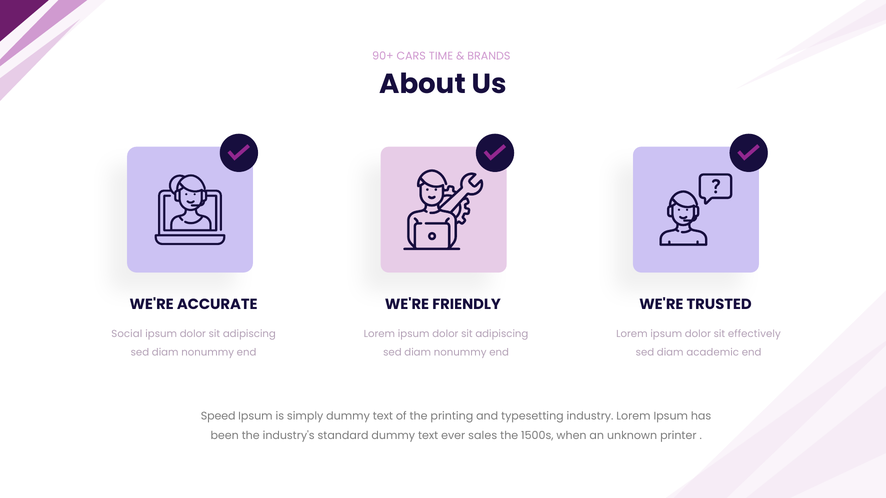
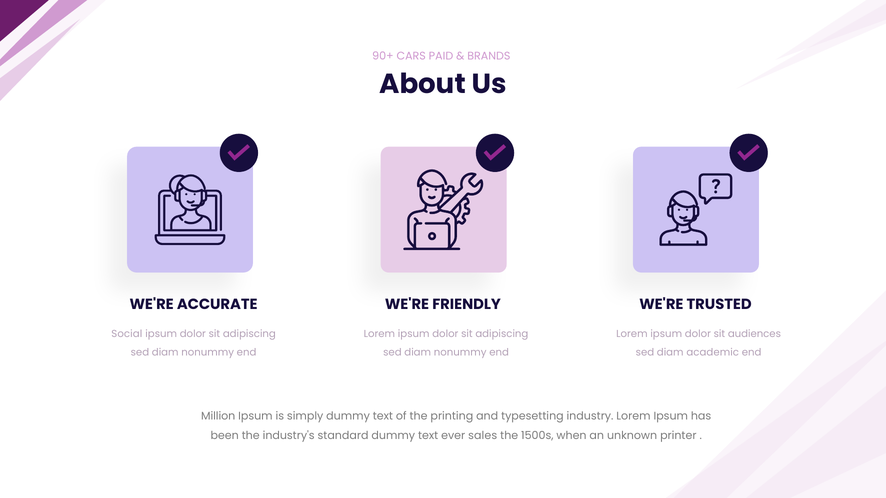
TIME: TIME -> PAID (441, 56)
effectively: effectively -> audiences (754, 334)
Speed: Speed -> Million (218, 416)
